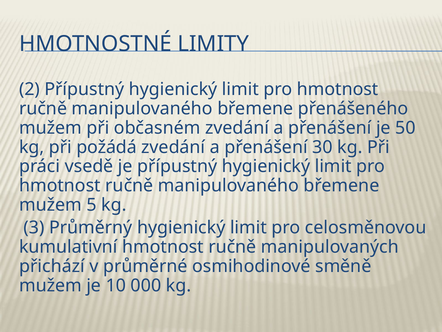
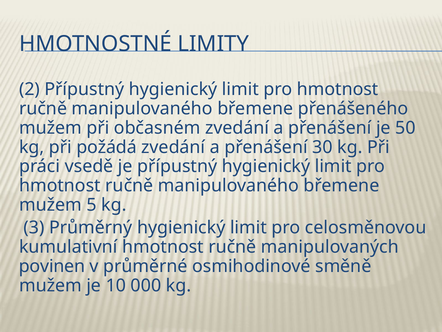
přichází: přichází -> povinen (52, 266)
